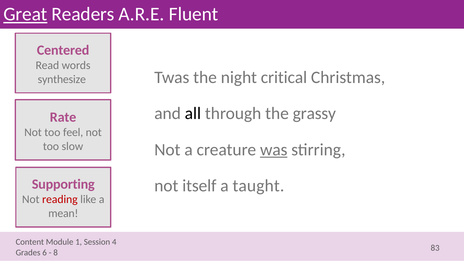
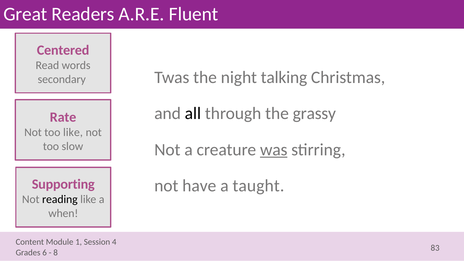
Great underline: present -> none (25, 14)
critical: critical -> talking (284, 77)
synthesize: synthesize -> secondary (62, 79)
too feel: feel -> like (73, 132)
itself: itself -> have (199, 186)
reading colour: red -> black (60, 199)
mean: mean -> when (63, 213)
